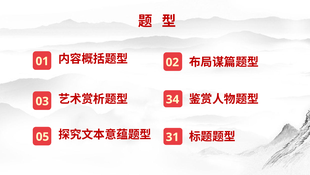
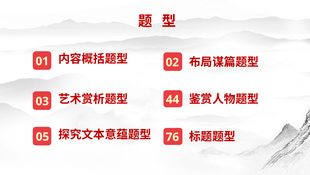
34: 34 -> 44 (173, 99)
31: 31 -> 76 (172, 137)
